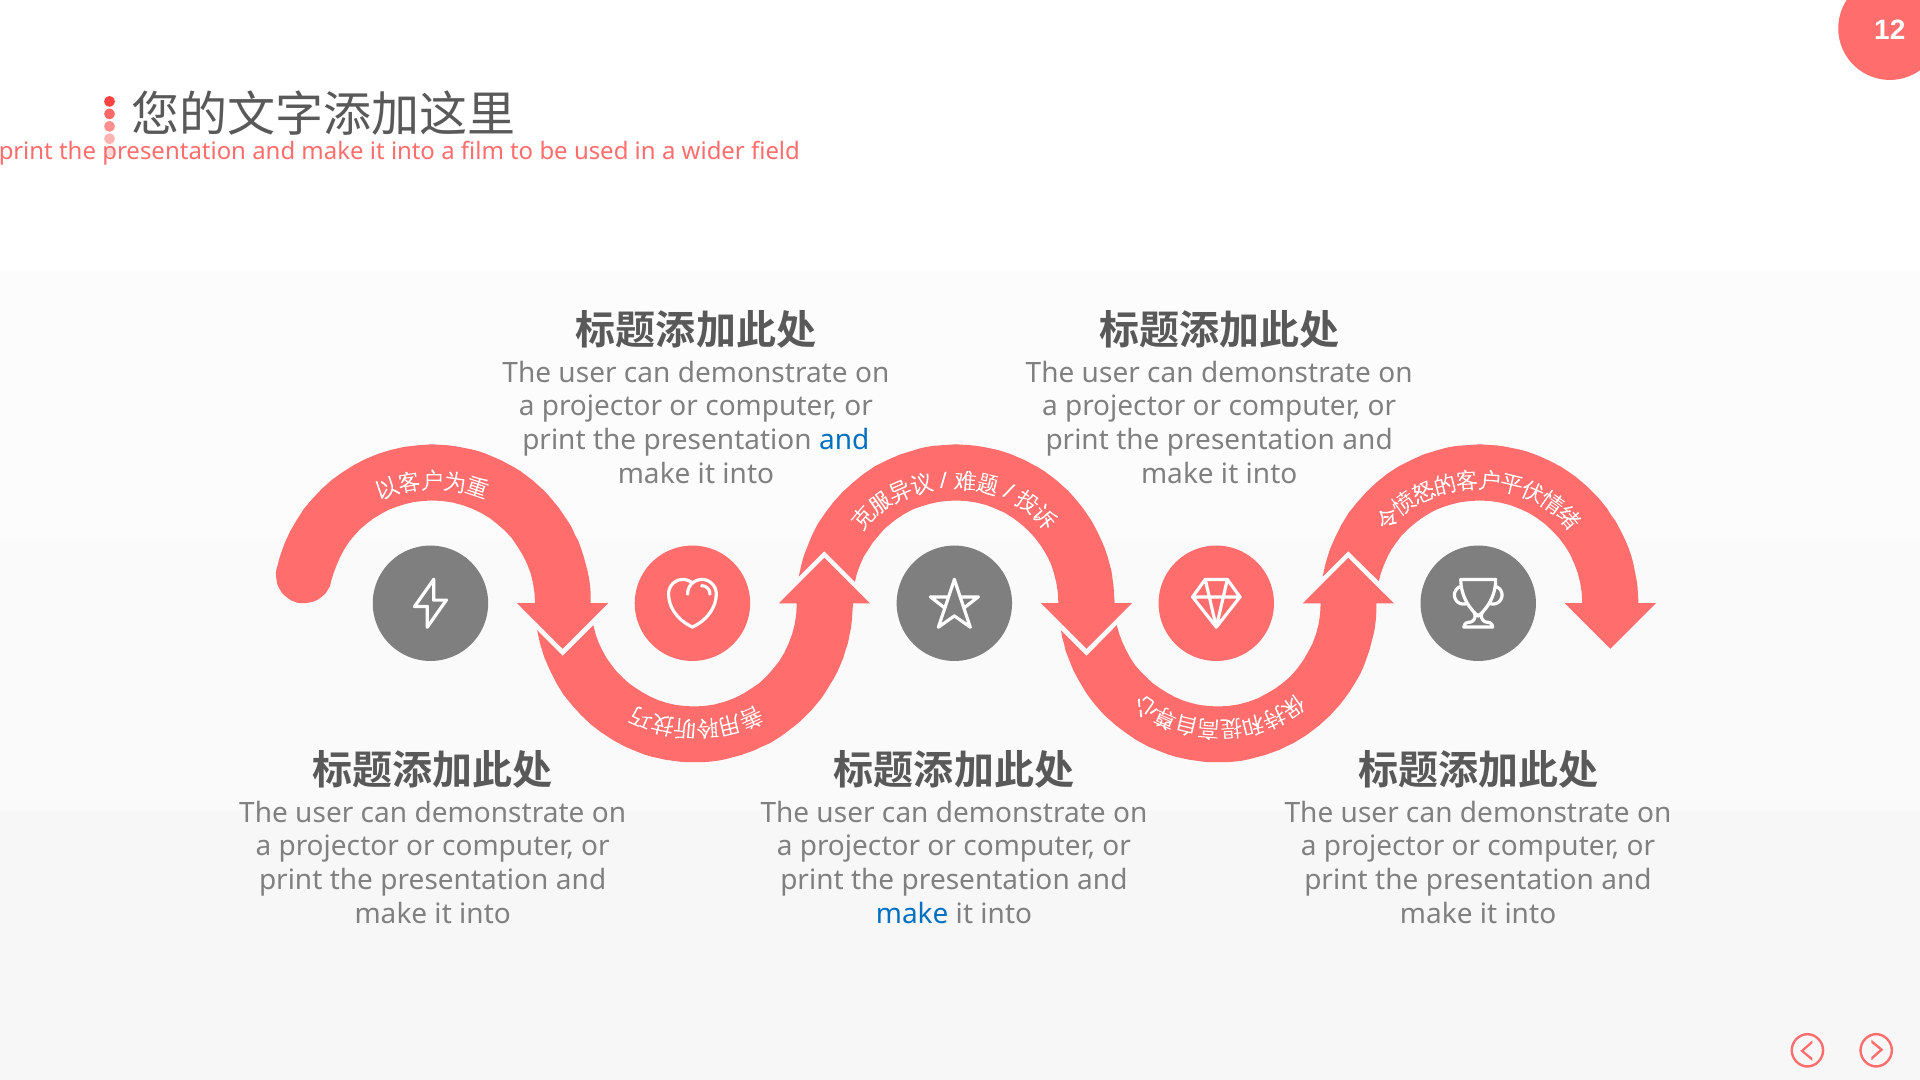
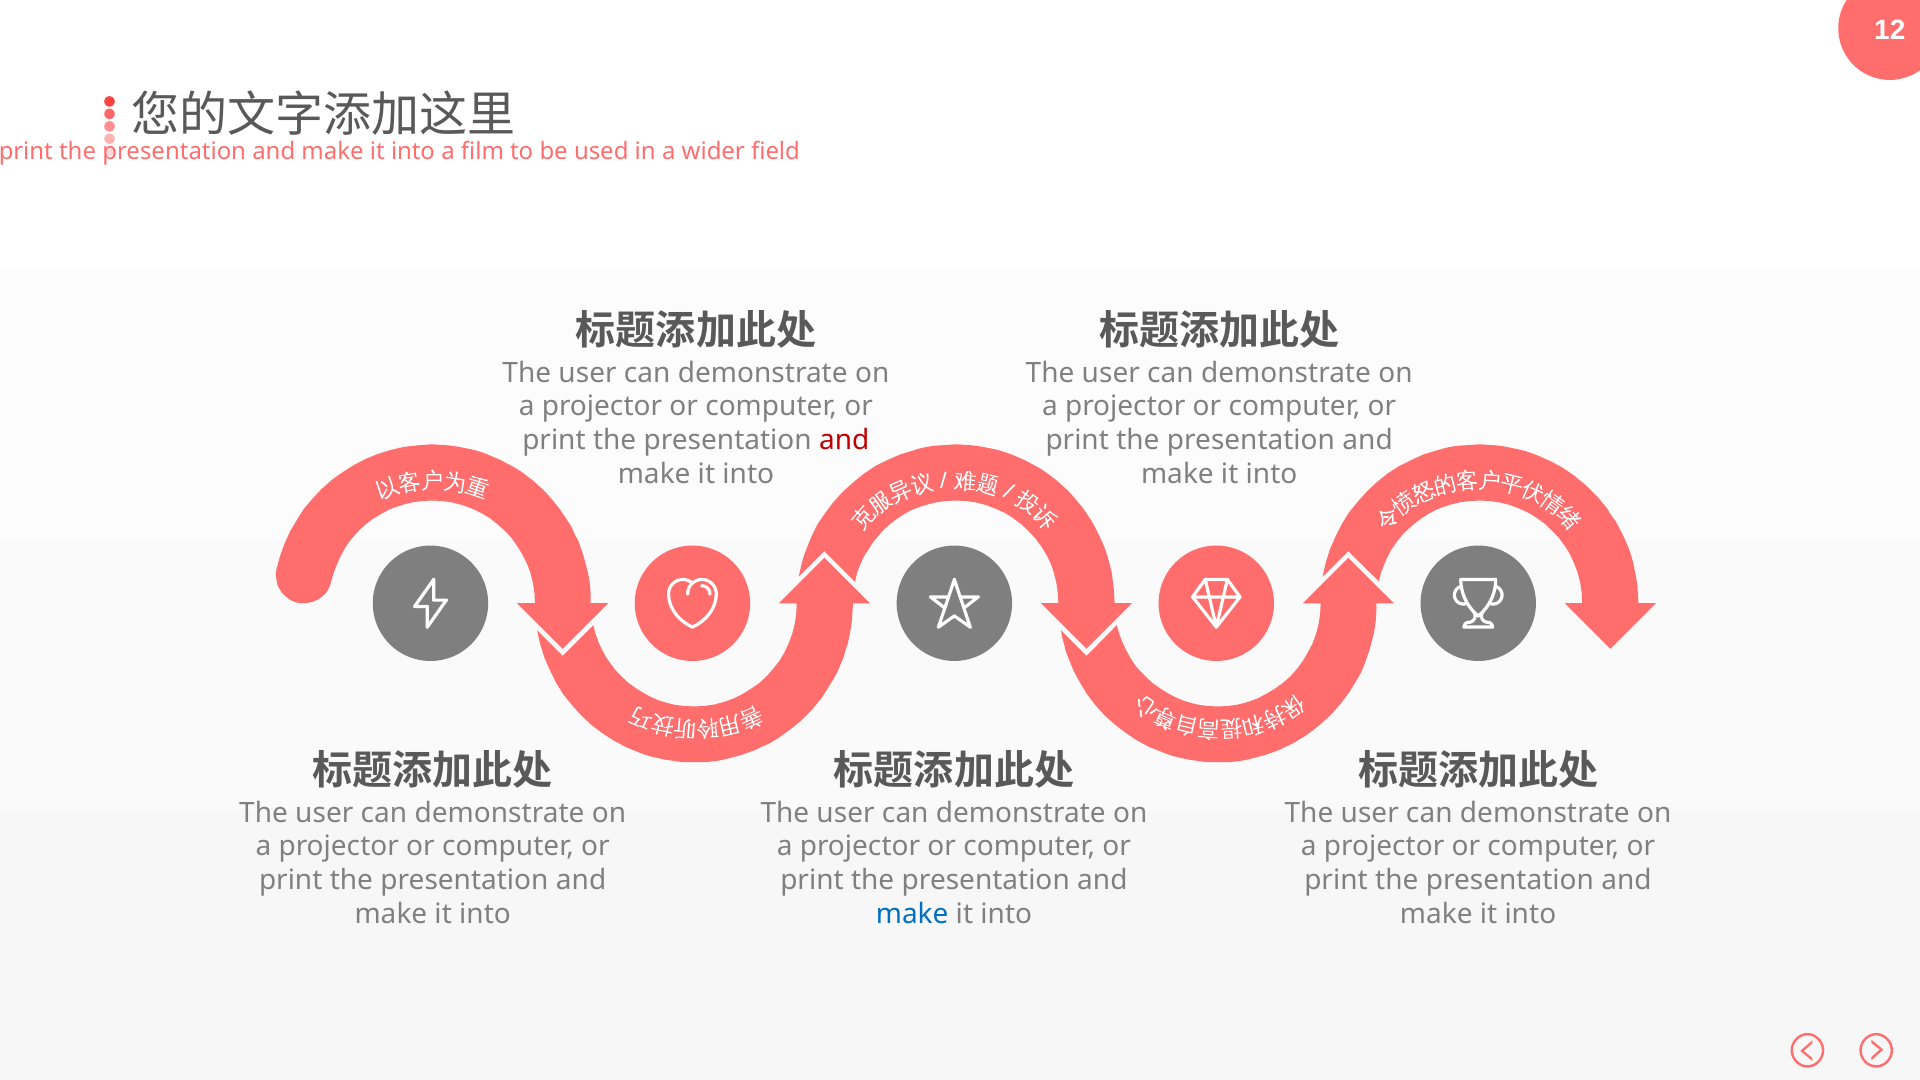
and colour: blue -> red (844, 440)
